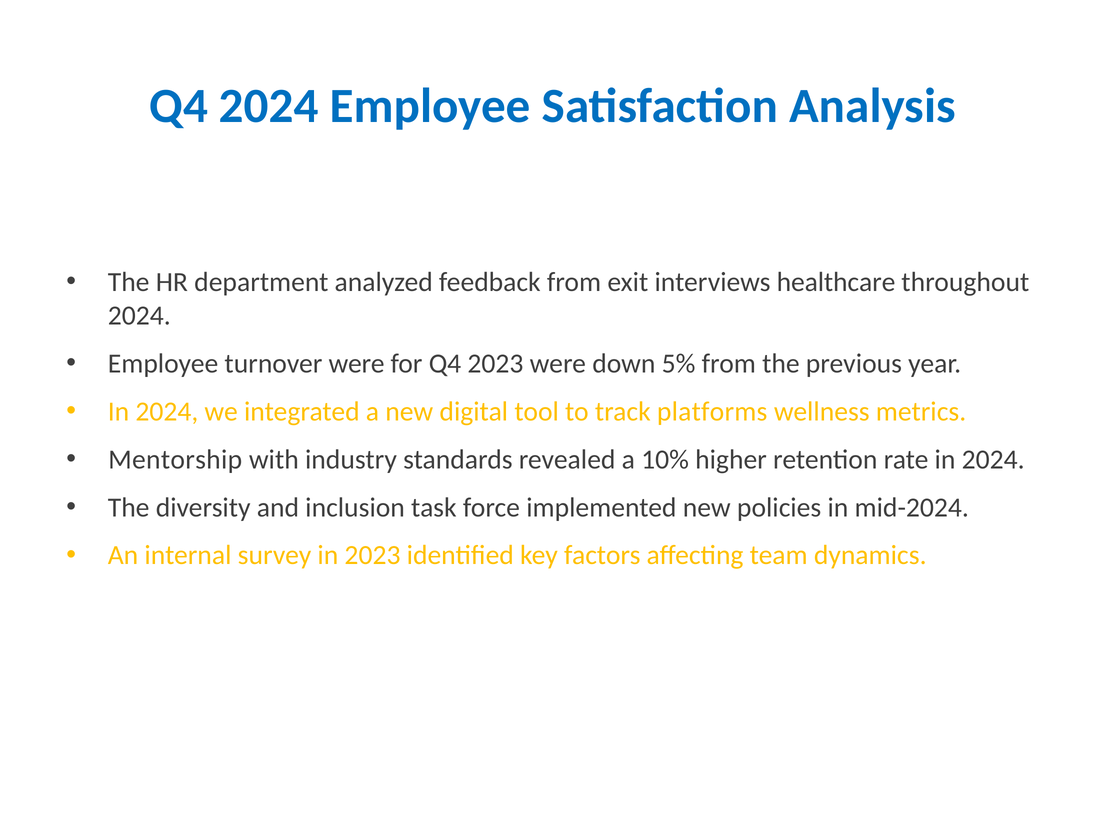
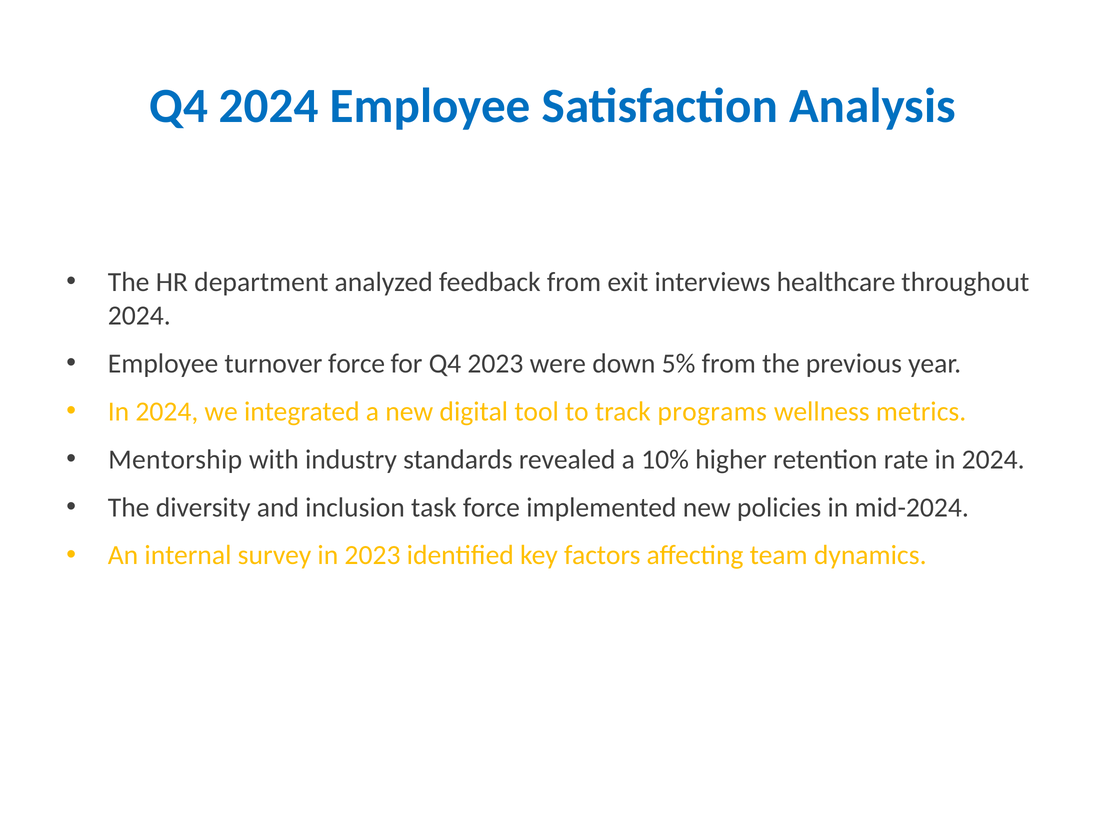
turnover were: were -> force (357, 363)
platforms: platforms -> programs (712, 411)
